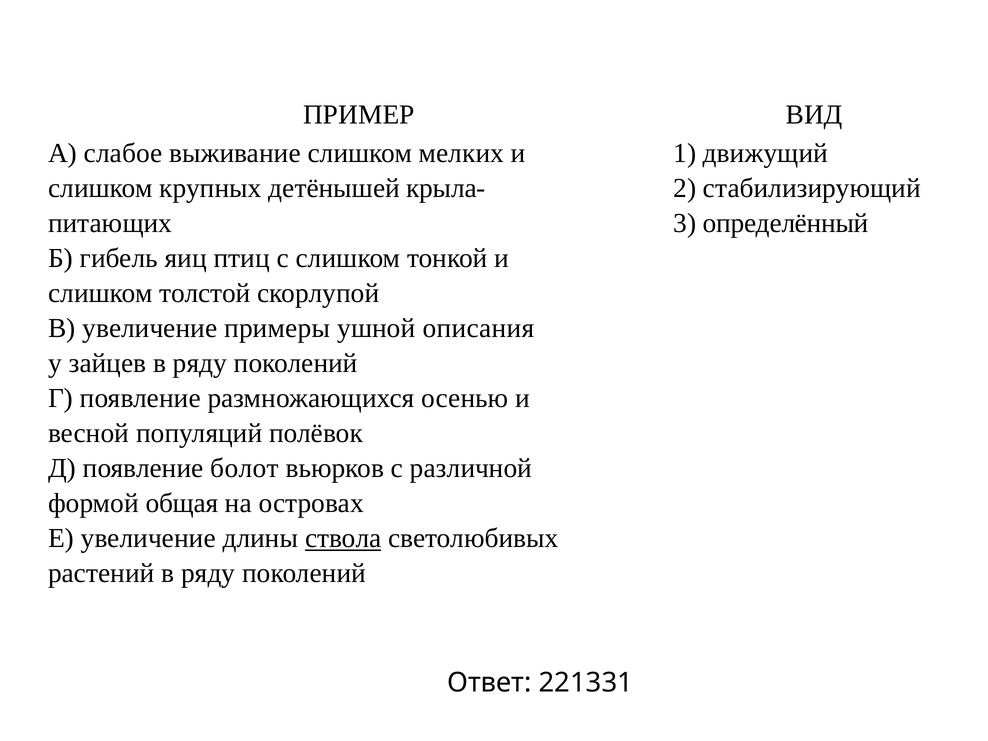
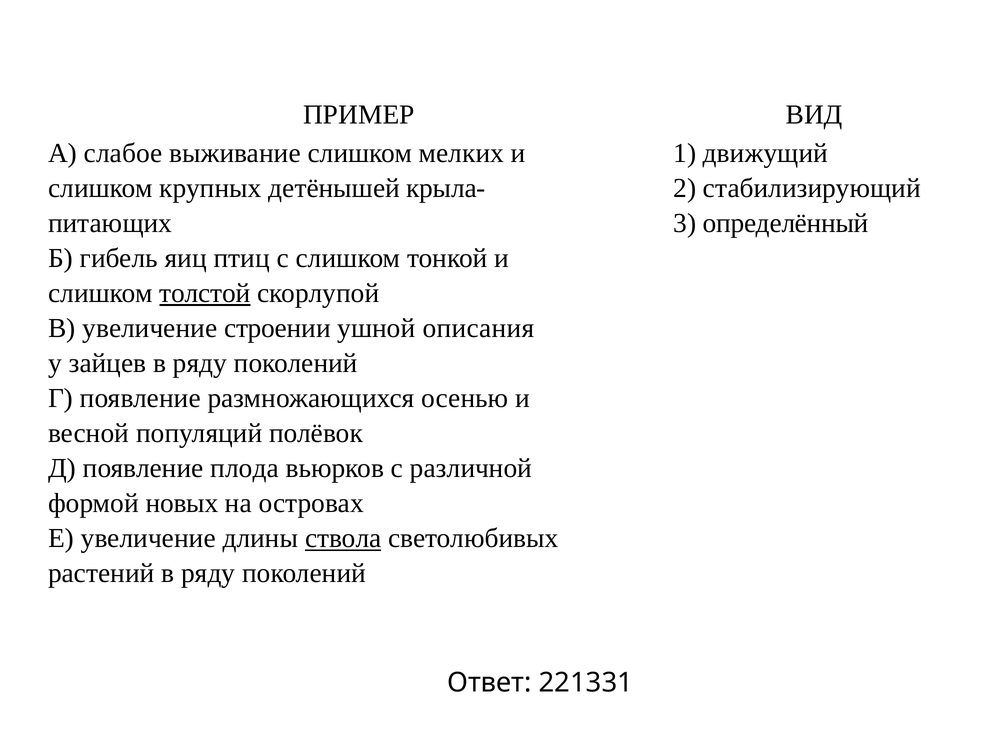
толстой underline: none -> present (205, 293)
примеры: примеры -> строении (277, 328)
болот: болот -> плода (245, 468)
общая: общая -> новых (182, 503)
